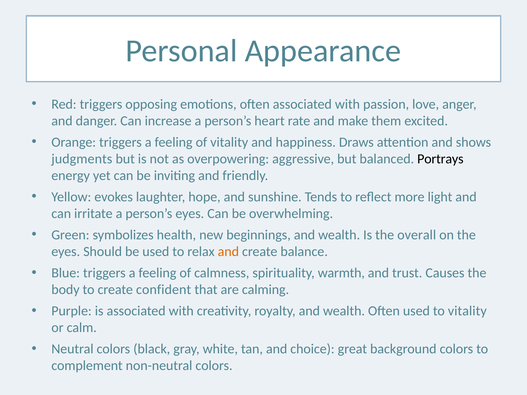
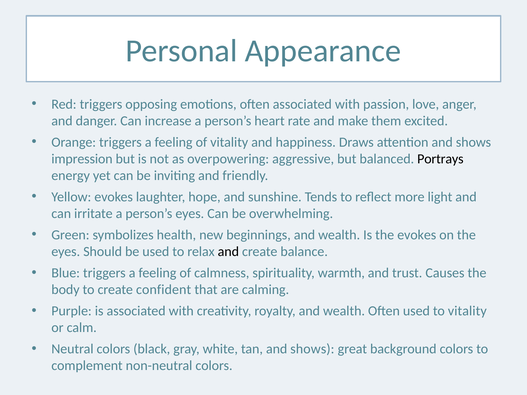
judgments: judgments -> impression (82, 159)
the overall: overall -> evokes (417, 235)
and colour: orange -> black (228, 252)
tan and choice: choice -> shows (312, 349)
